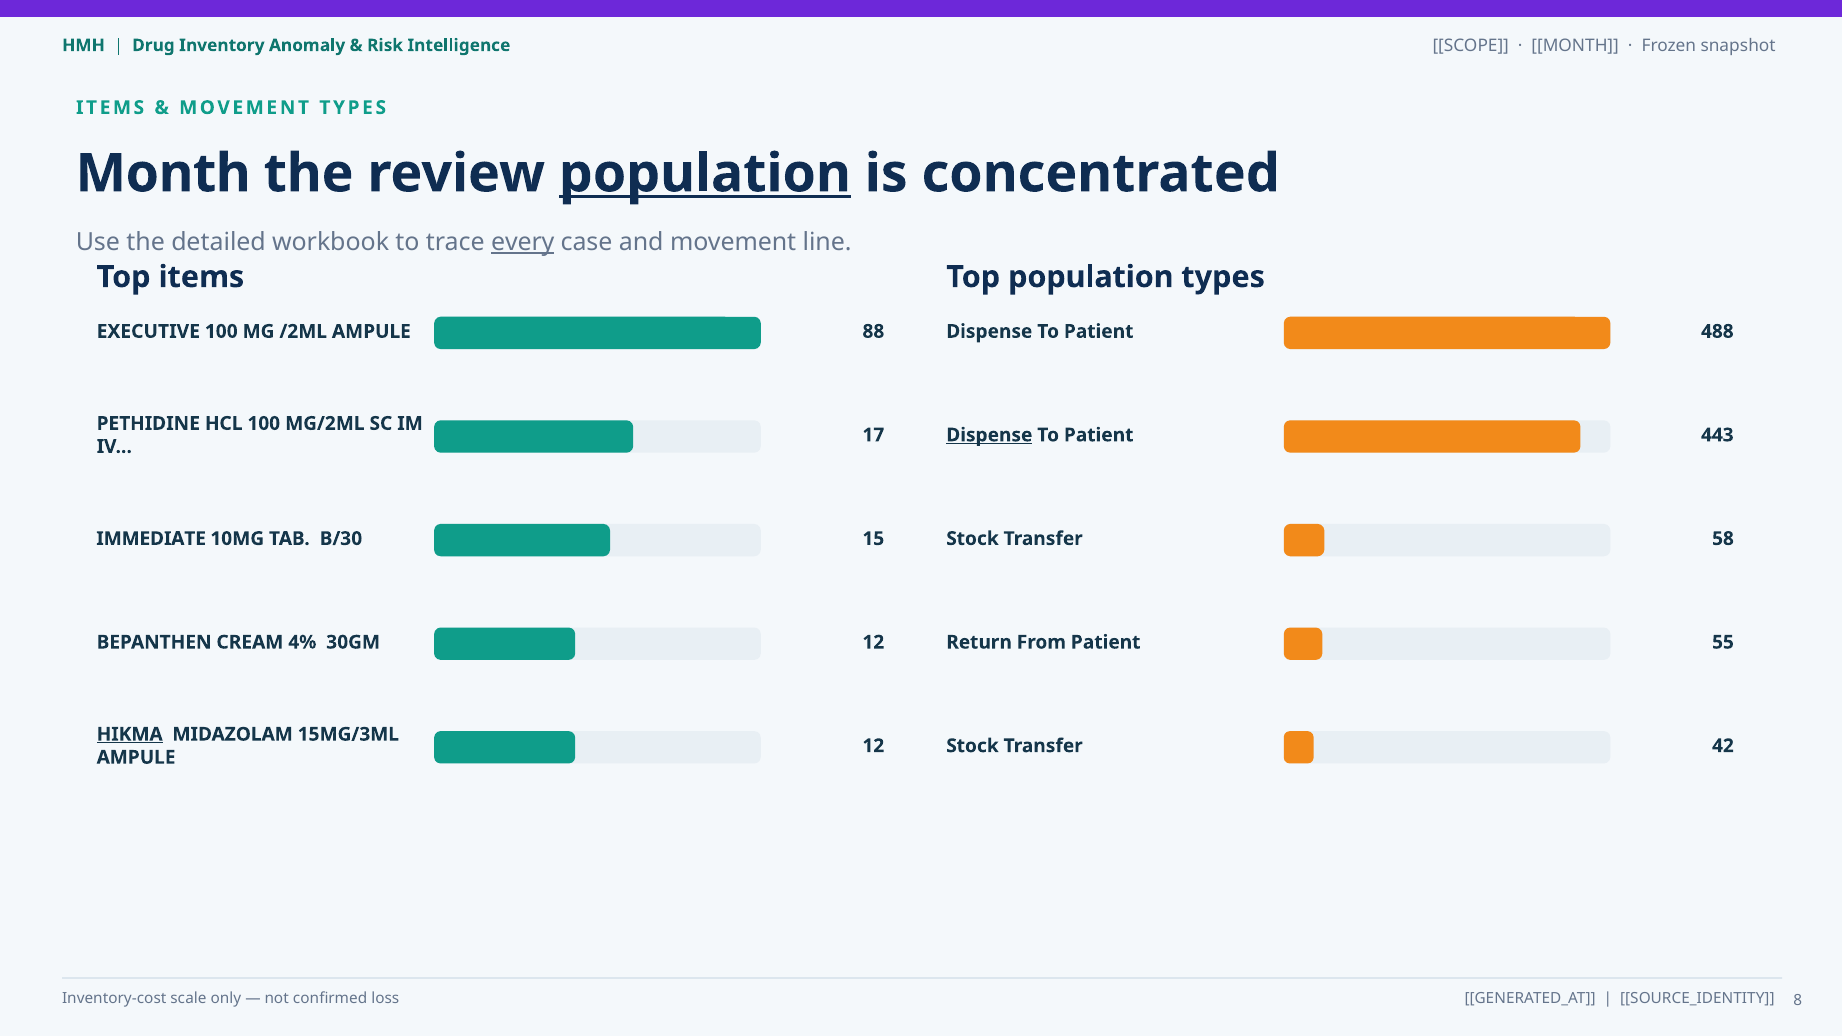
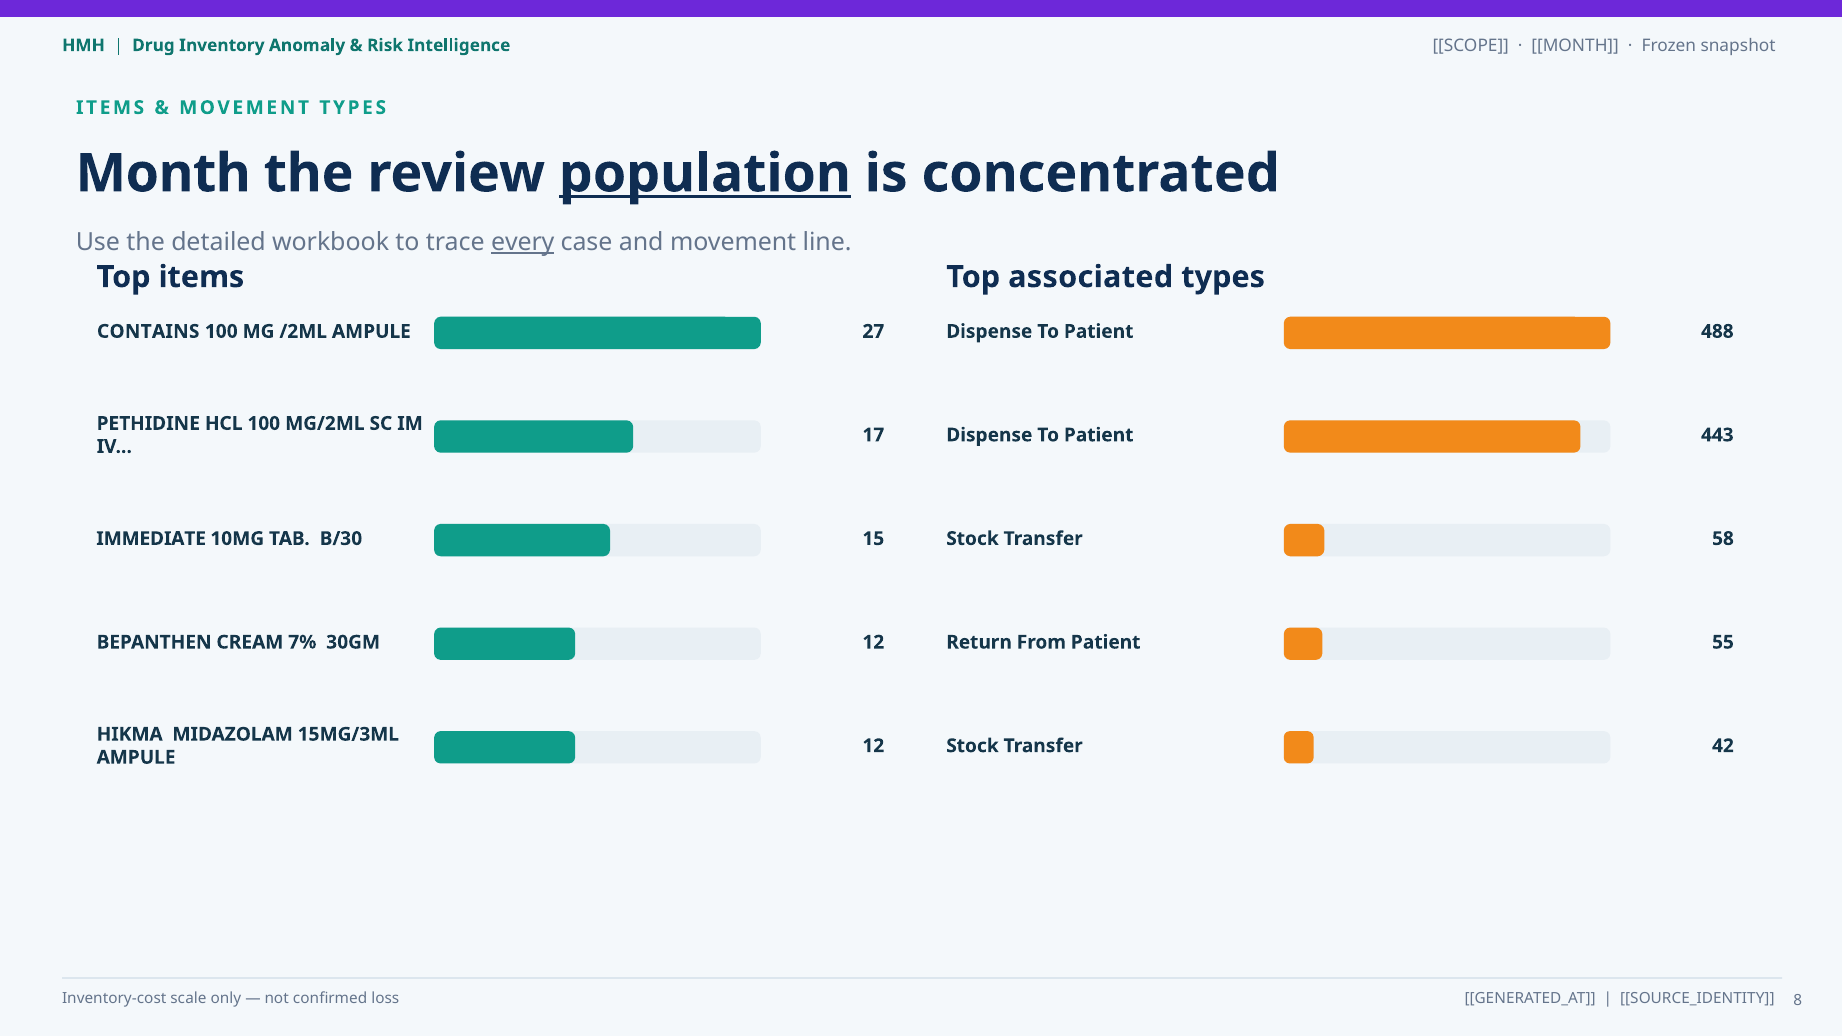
Top population: population -> associated (1091, 277)
EXECUTIVE: EXECUTIVE -> CONTAINS (148, 331)
88: 88 -> 27 (873, 331)
Dispense underline: present -> none (989, 435)
4%: 4% -> 7% (302, 642)
HIKMA underline: present -> none (130, 734)
